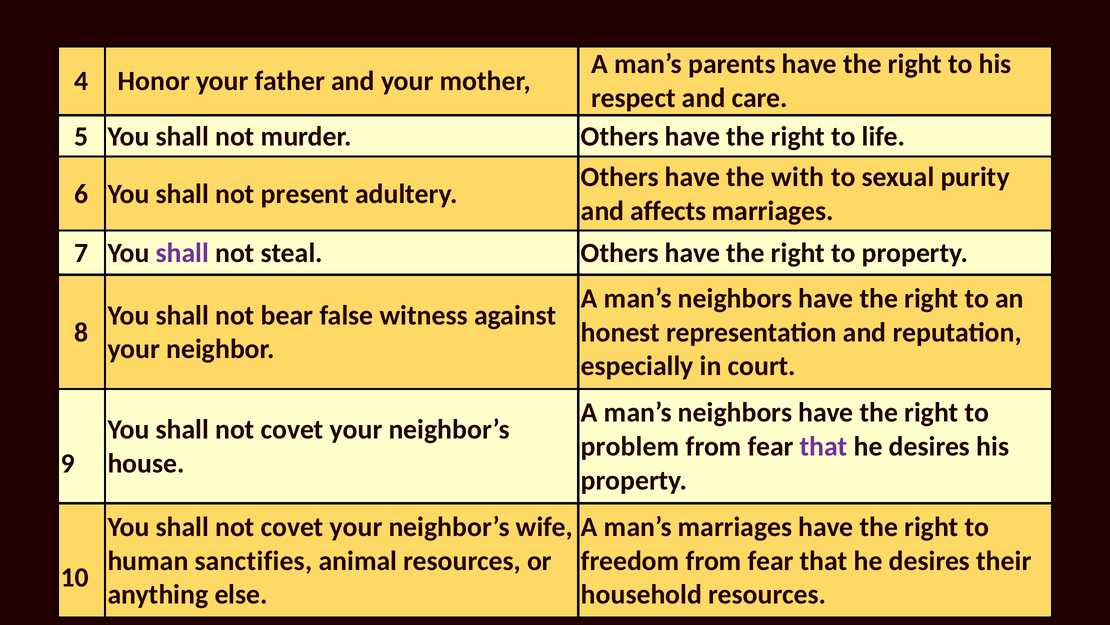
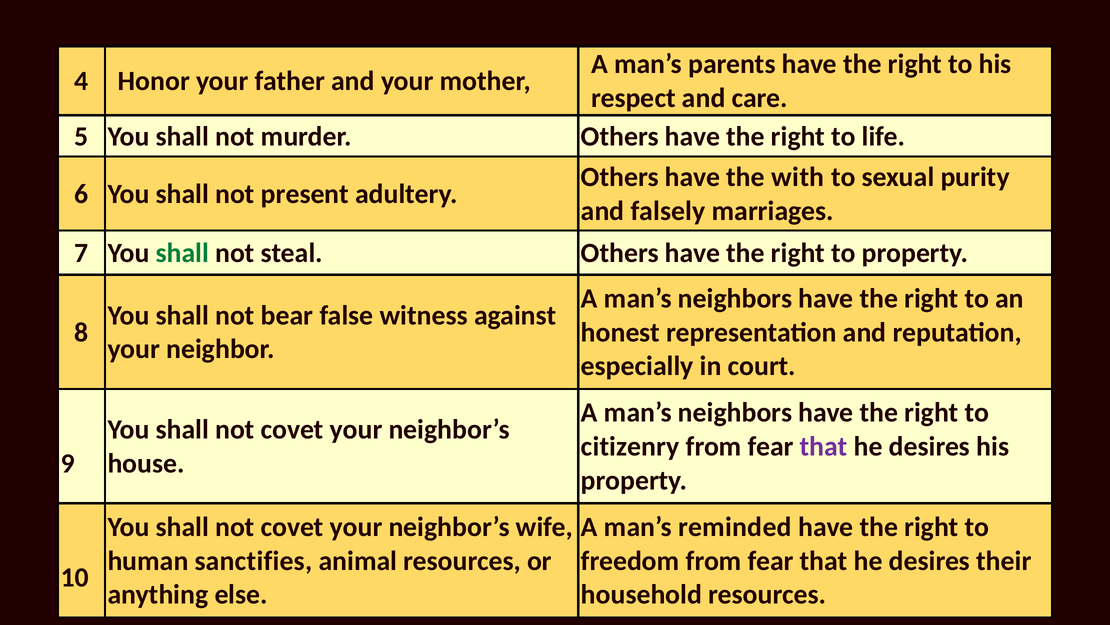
affects: affects -> falsely (668, 211)
shall colour: purple -> green (182, 253)
problem: problem -> citizenry (630, 446)
man’s marriages: marriages -> reminded (735, 526)
